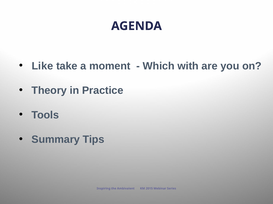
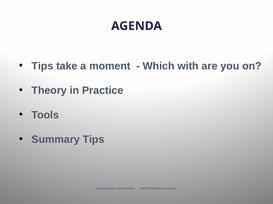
Like: Like -> Tips (42, 66)
